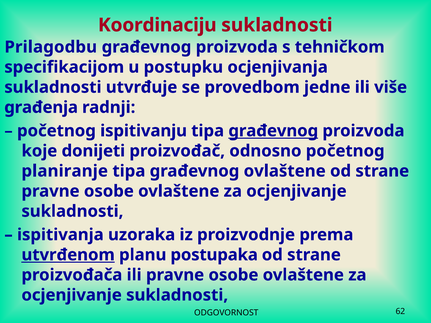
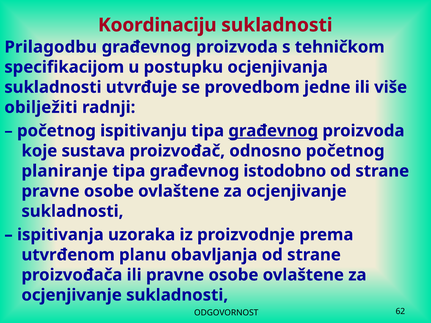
građenja: građenja -> obilježiti (41, 107)
donijeti: donijeti -> sustava (93, 151)
građevnog ovlaštene: ovlaštene -> istodobno (285, 171)
utvrđenom underline: present -> none (68, 255)
postupaka: postupaka -> obavljanja (214, 255)
